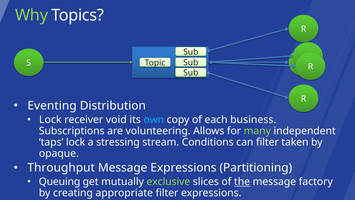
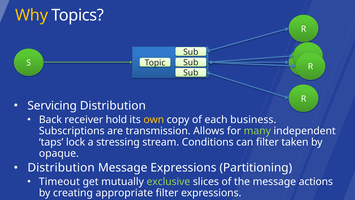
Why colour: light green -> yellow (32, 15)
Eventing: Eventing -> Servicing (52, 106)
Lock: Lock -> Back (50, 120)
void: void -> hold (116, 120)
own colour: light blue -> yellow (154, 120)
volunteering: volunteering -> transmission (158, 131)
Throughput: Throughput -> Distribution (61, 168)
Queuing: Queuing -> Timeout (59, 182)
the underline: present -> none (242, 182)
factory: factory -> actions (316, 182)
